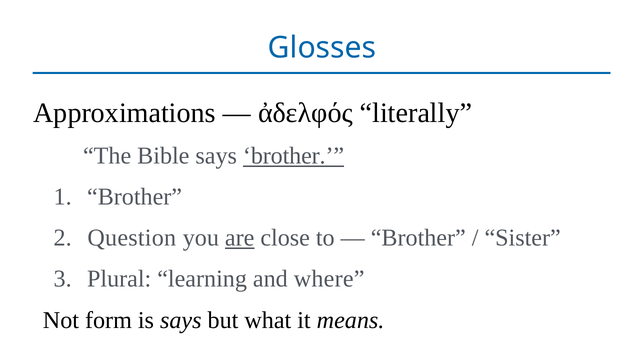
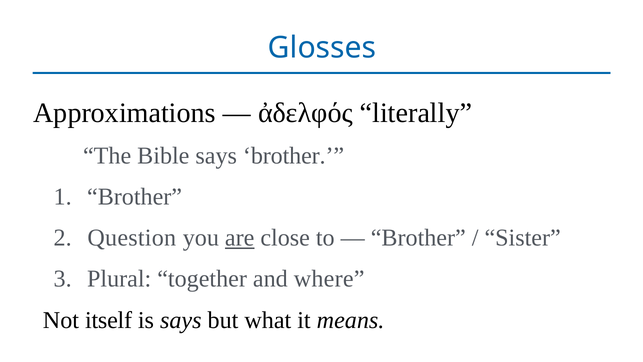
brother underline: present -> none (294, 156)
learning: learning -> together (202, 279)
form: form -> itself (109, 320)
